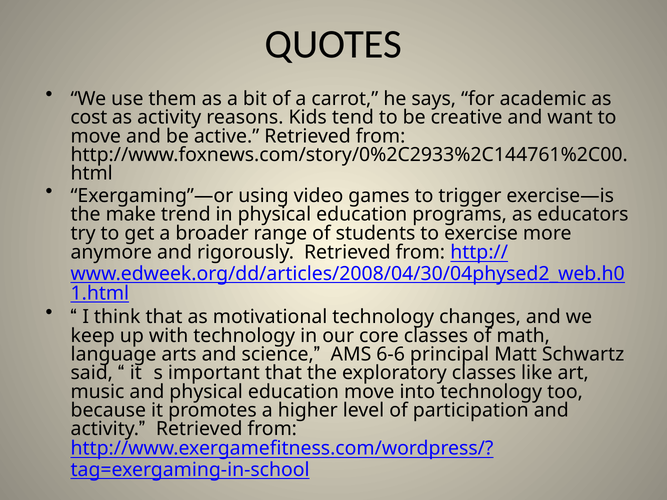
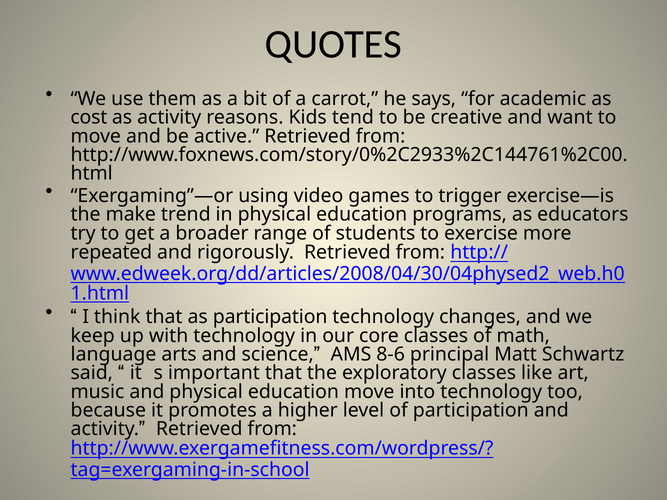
anymore: anymore -> repeated (111, 253)
as motivational: motivational -> participation (270, 317)
6-6: 6-6 -> 8-6 (391, 355)
